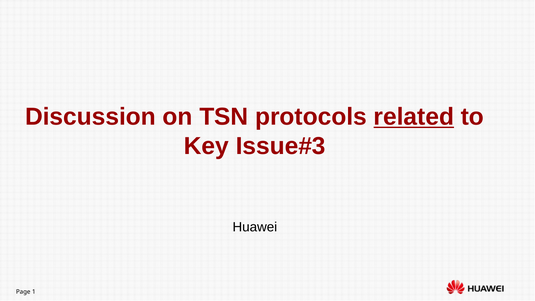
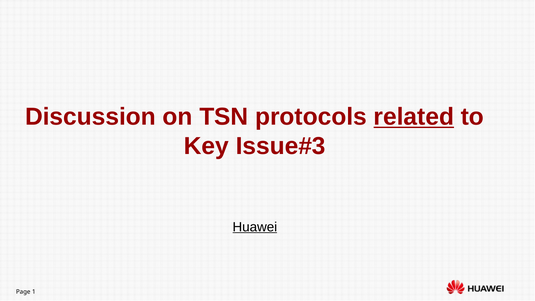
Huawei underline: none -> present (255, 227)
